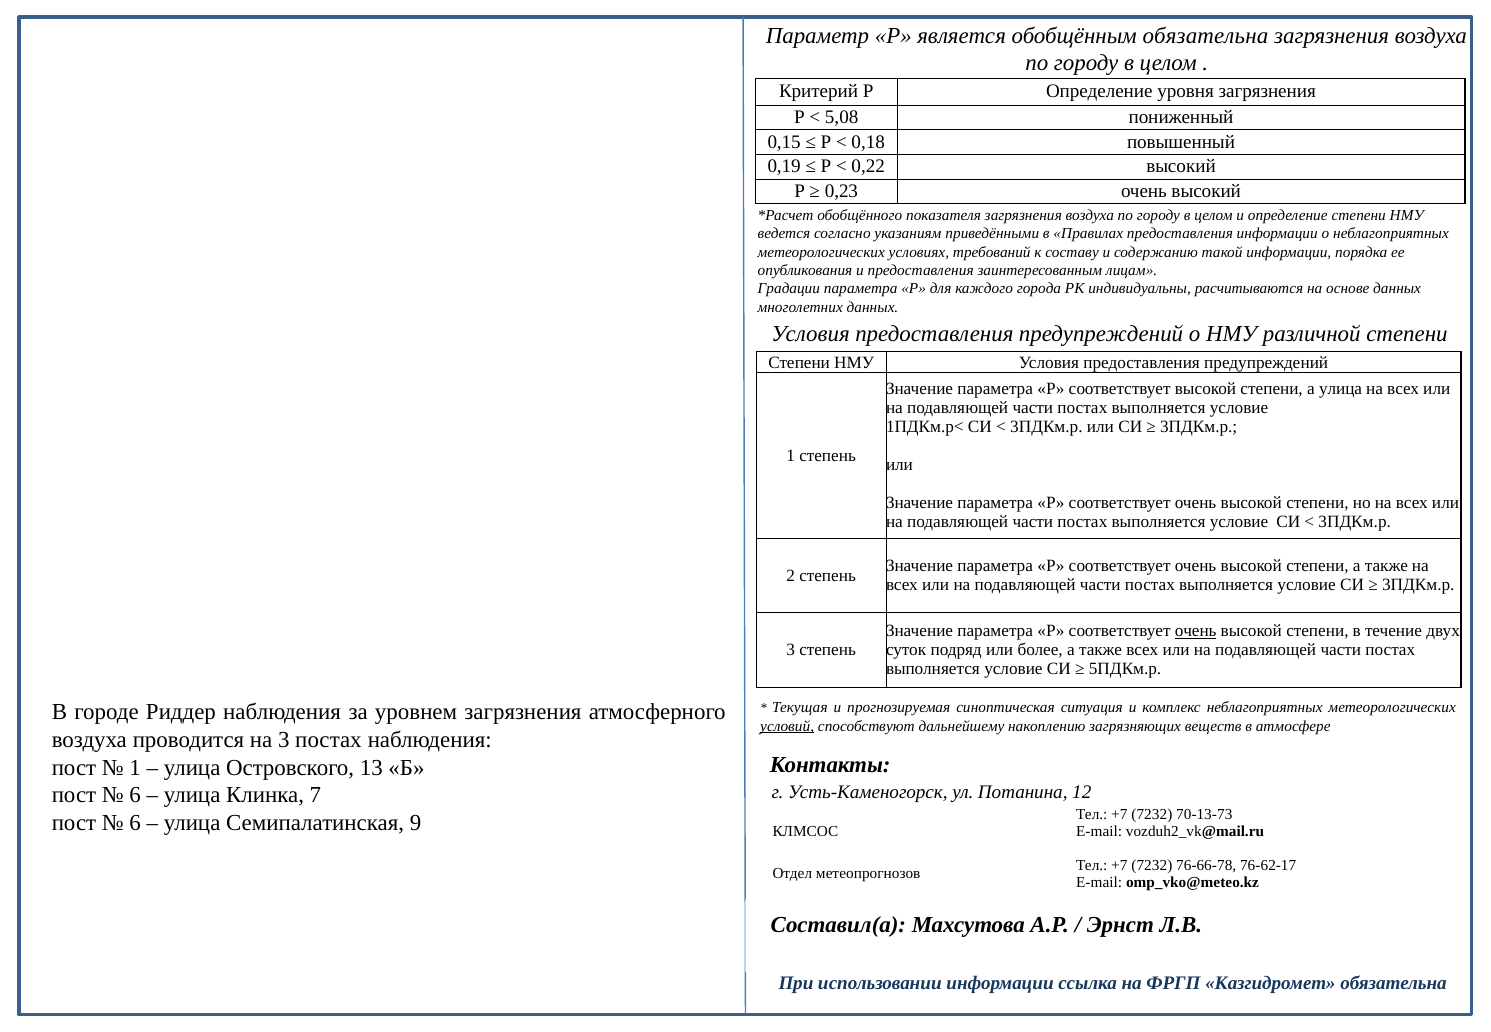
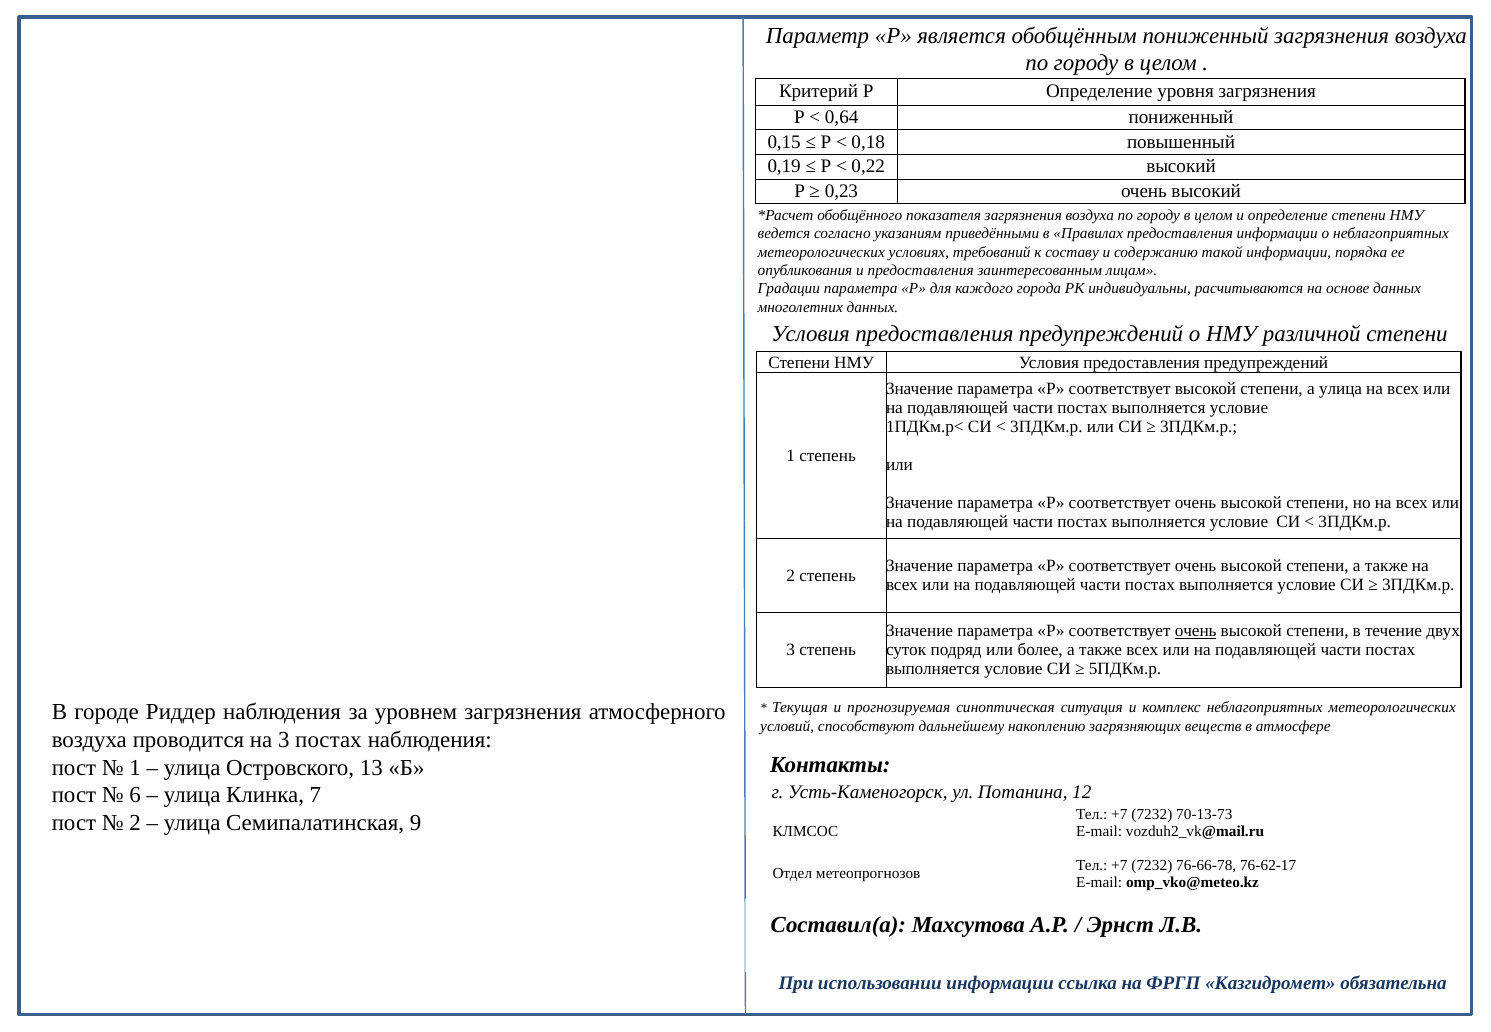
обобщённым обязательна: обязательна -> пониженный (1206, 36)
5,08: 5,08 -> 0,64 (842, 117)
условий underline: present -> none (787, 726)
6: 6 -> 2 (135, 823)
